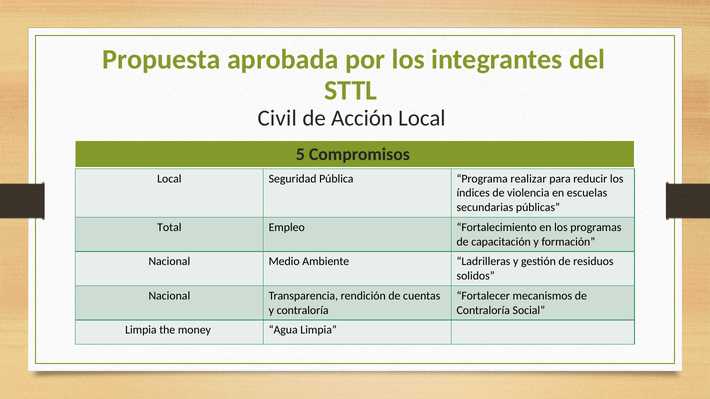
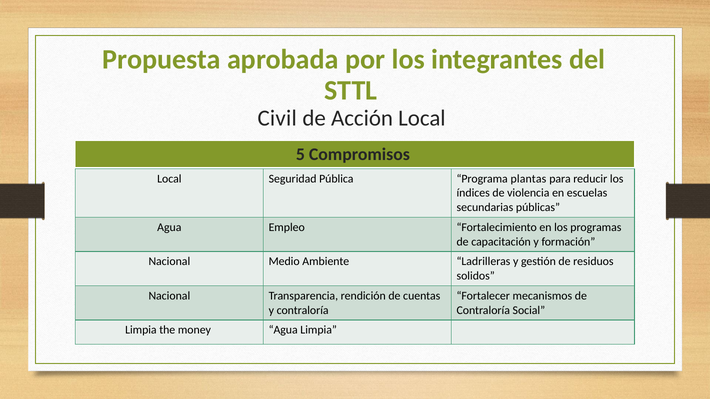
realizar: realizar -> plantas (528, 179)
Total: Total -> Agua (169, 228)
